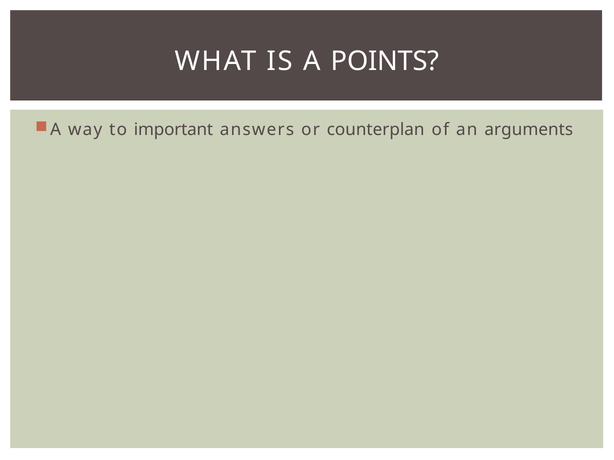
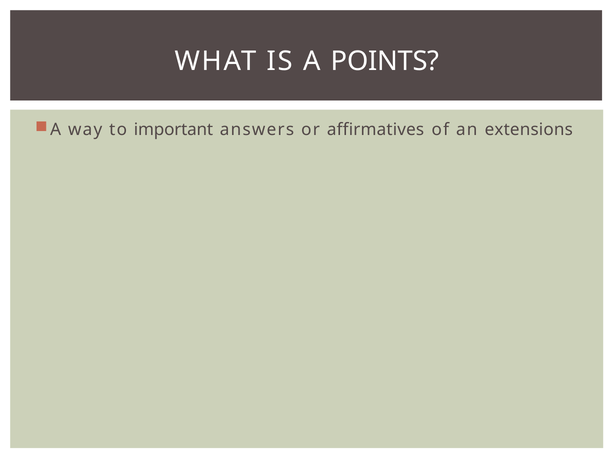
counterplan: counterplan -> affirmatives (376, 130)
arguments: arguments -> extensions (529, 130)
